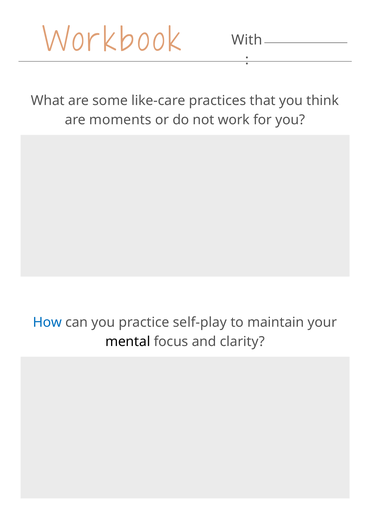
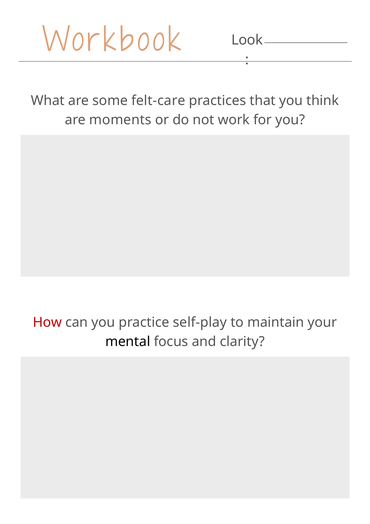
With: With -> Look (247, 40)
like-care: like-care -> felt-care (158, 101)
How colour: blue -> red (47, 322)
